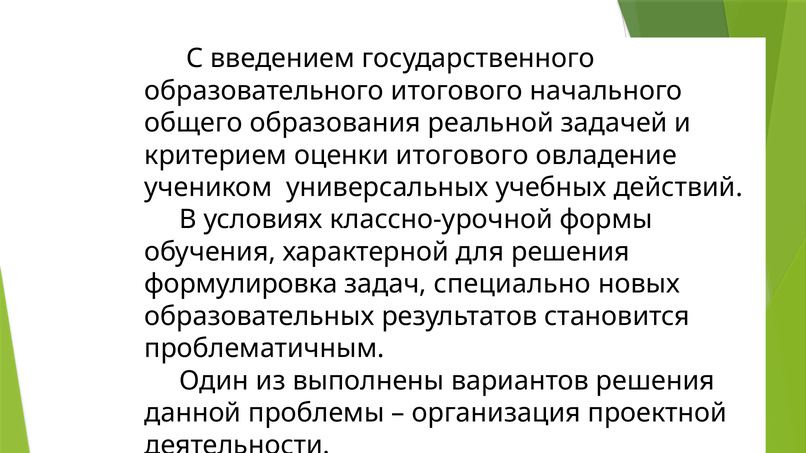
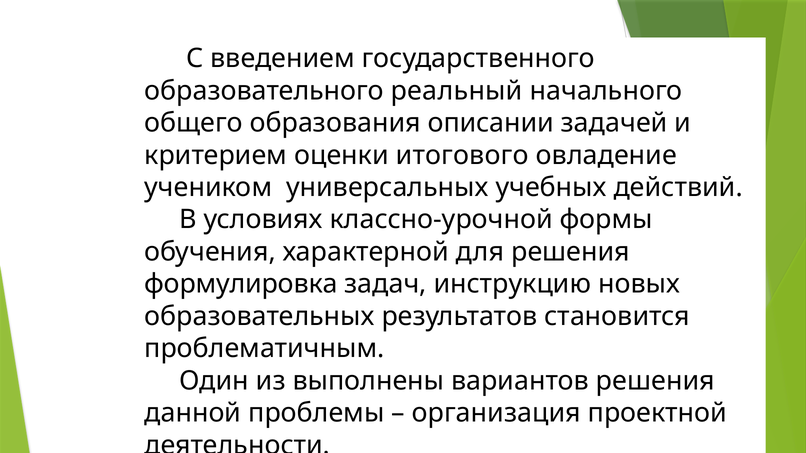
образовательного итогового: итогового -> реальный (457, 91)
реальной: реальной -> описании (491, 123)
специально: специально -> инструкцию (512, 284)
